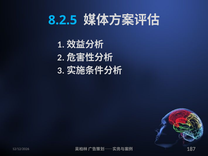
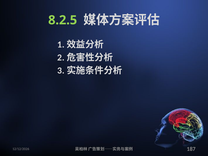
8.2.5 colour: light blue -> light green (63, 20)
